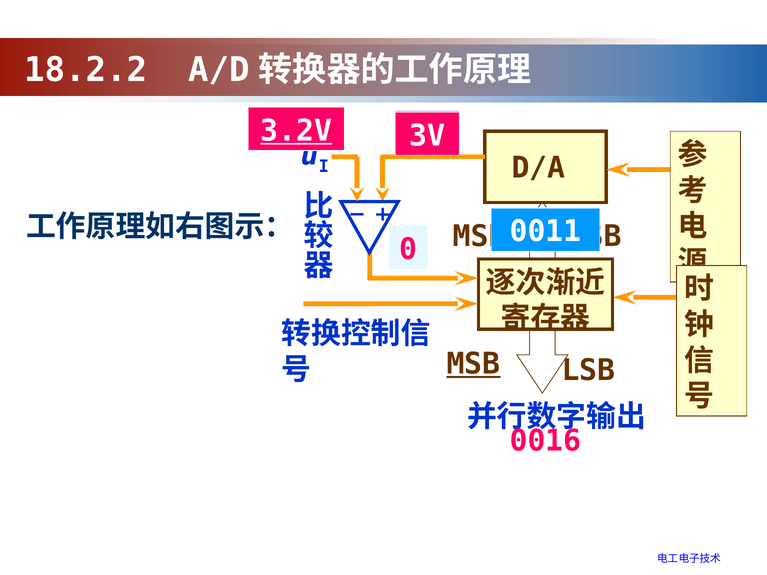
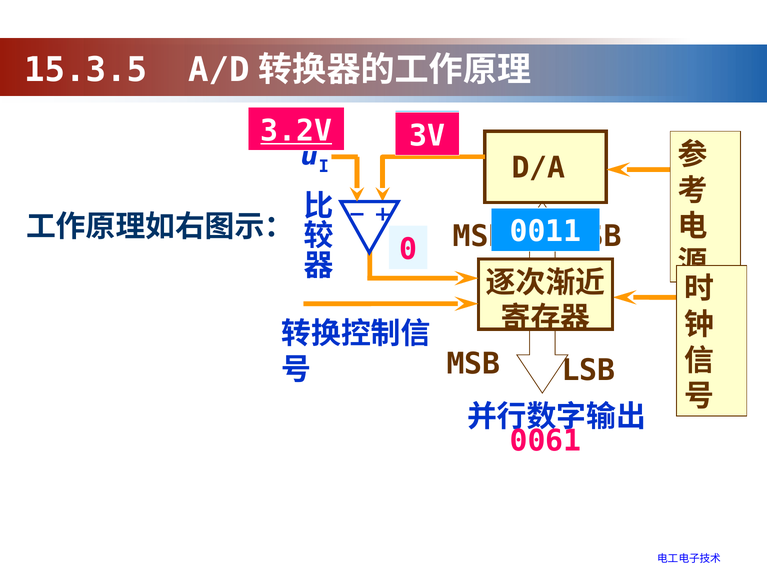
18.2.2: 18.2.2 -> 15.3.5 (86, 70)
MSB underline: present -> none (473, 364)
0016: 0016 -> 0061 (546, 441)
